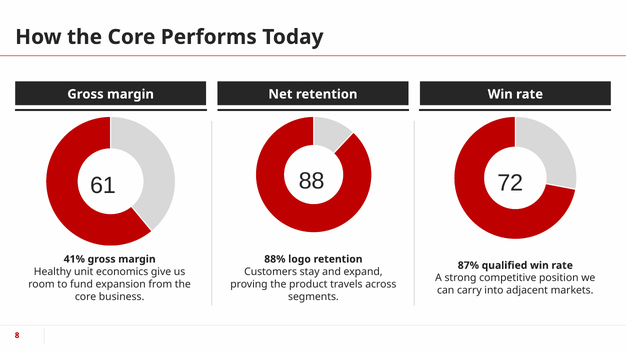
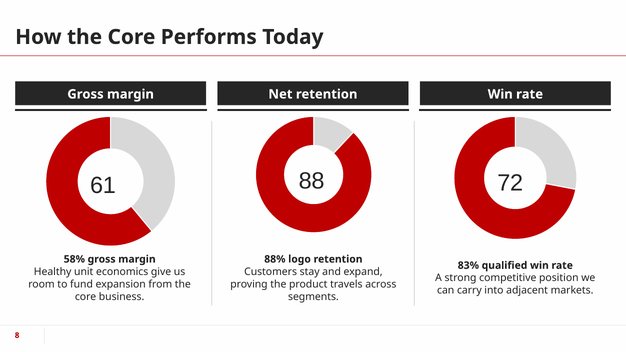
41%: 41% -> 58% (74, 259)
87%: 87% -> 83% (468, 266)
